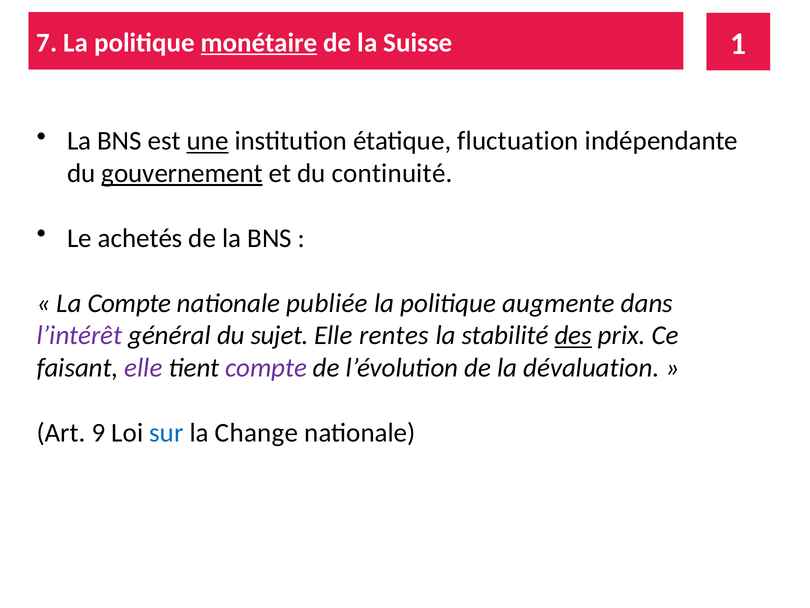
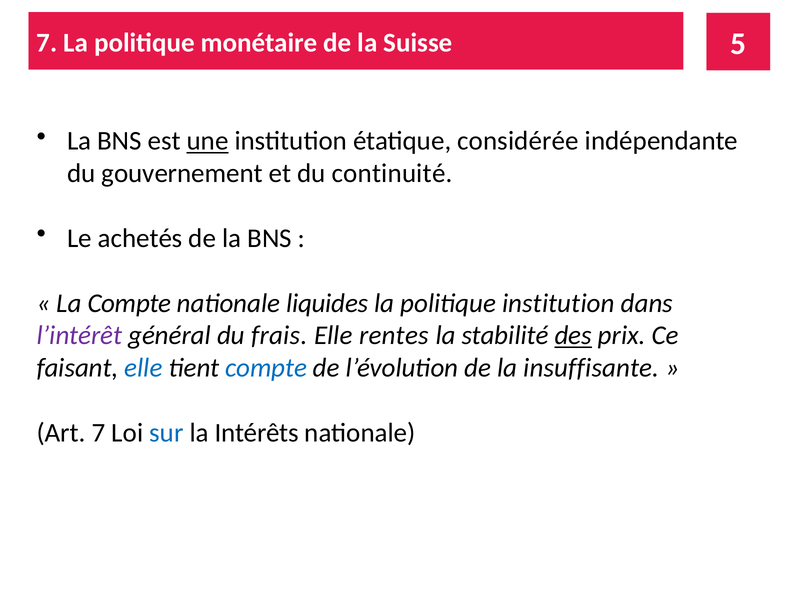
monétaire underline: present -> none (259, 43)
1: 1 -> 5 (738, 44)
fluctuation: fluctuation -> considérée (518, 141)
gouvernement underline: present -> none (182, 173)
publiée: publiée -> liquides (327, 303)
politique augmente: augmente -> institution (558, 303)
sujet: sujet -> frais (279, 335)
elle colour: purple -> blue (143, 368)
compte colour: purple -> blue (266, 368)
dévaluation: dévaluation -> insuffisante (591, 368)
Art 9: 9 -> 7 (98, 432)
Change: Change -> Intérêts (257, 432)
